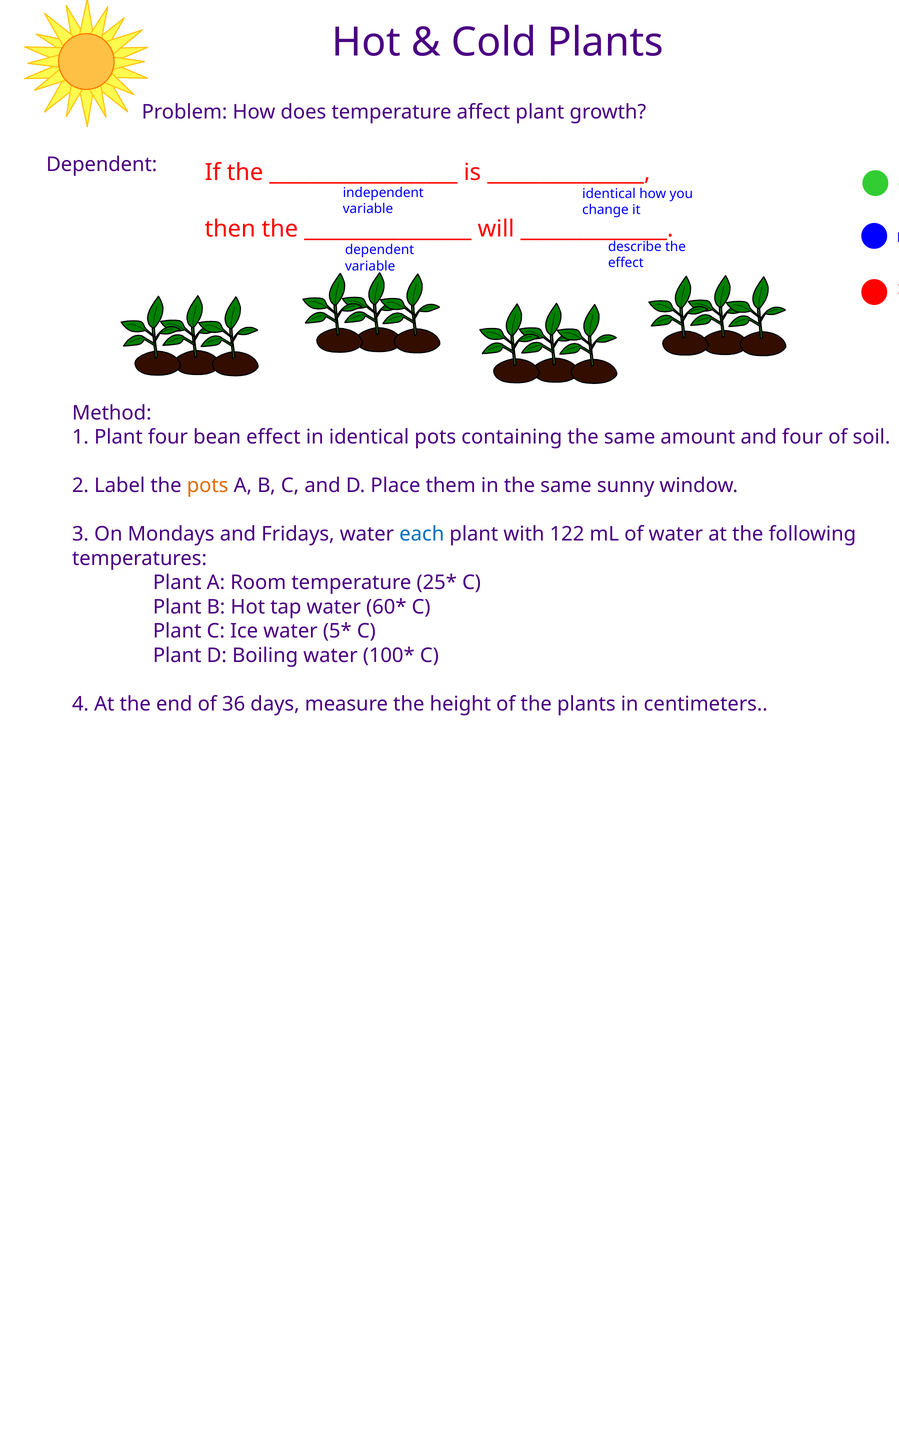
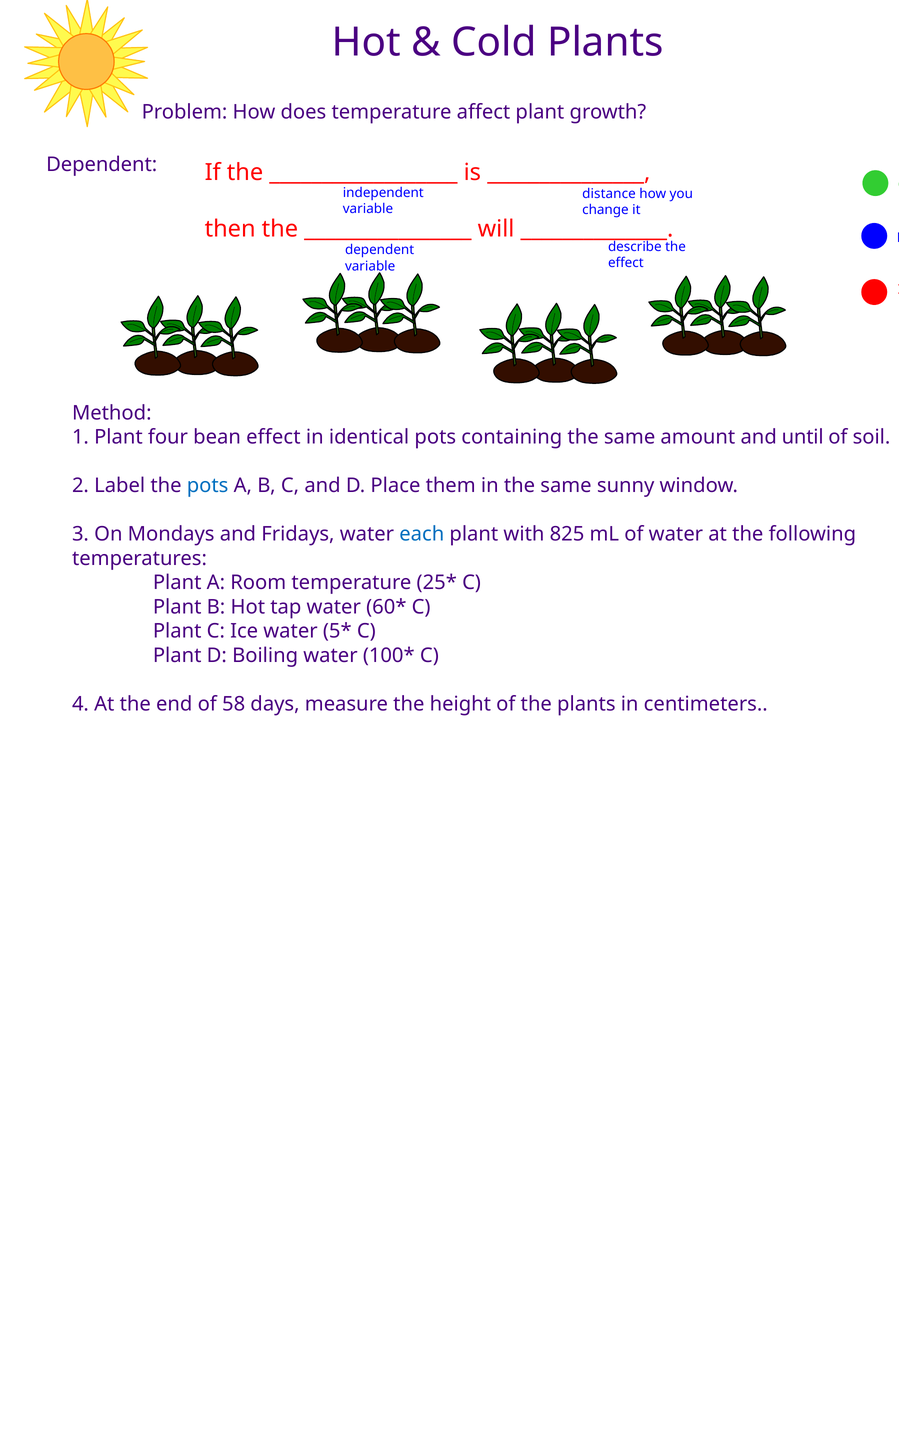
identical: identical -> distance (609, 194)
and four: four -> until (803, 437)
pots colour: orange -> blue (208, 486)
122: 122 -> 825 (567, 534)
36: 36 -> 58 (234, 704)
